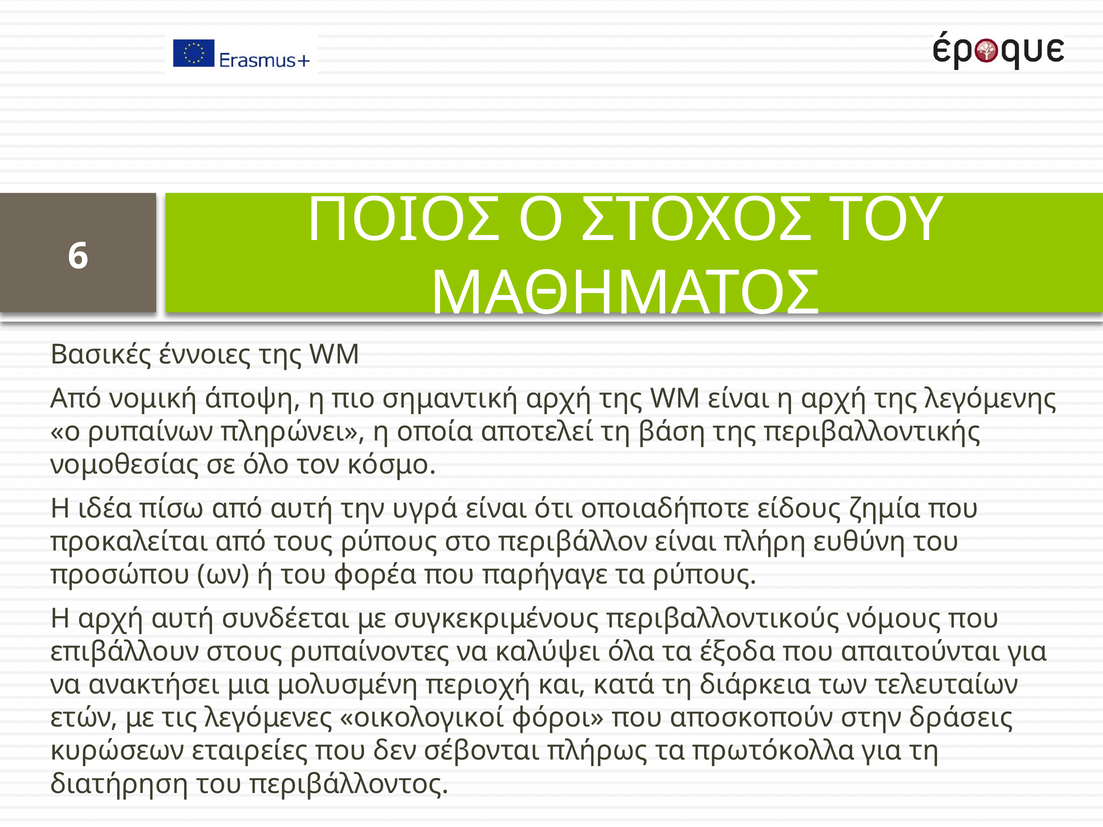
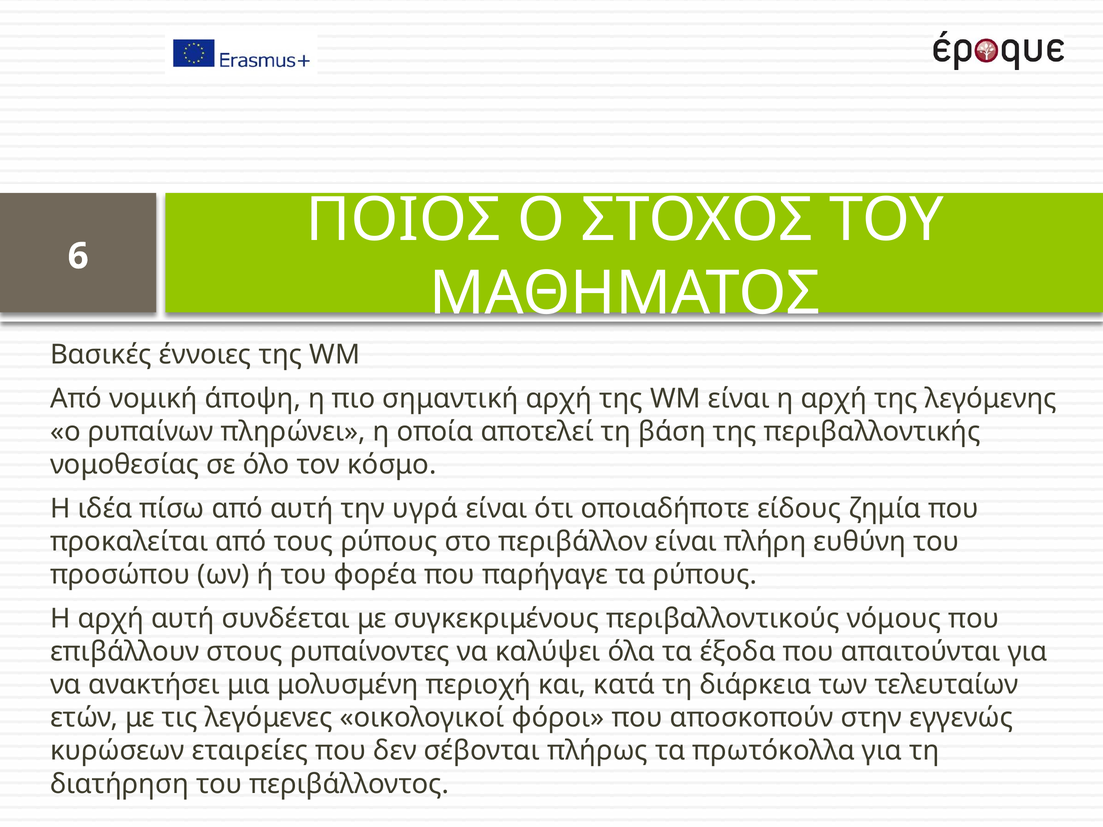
δράσεις: δράσεις -> εγγενώς (961, 718)
